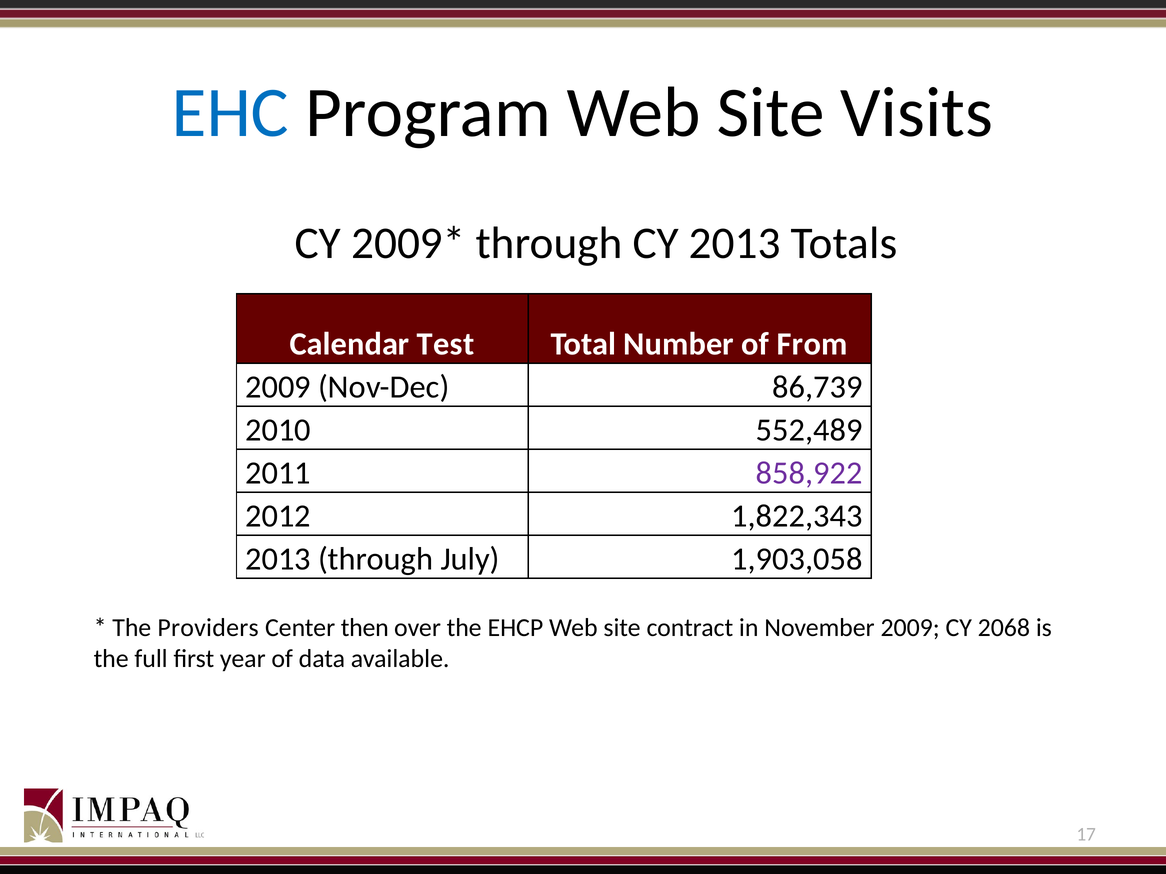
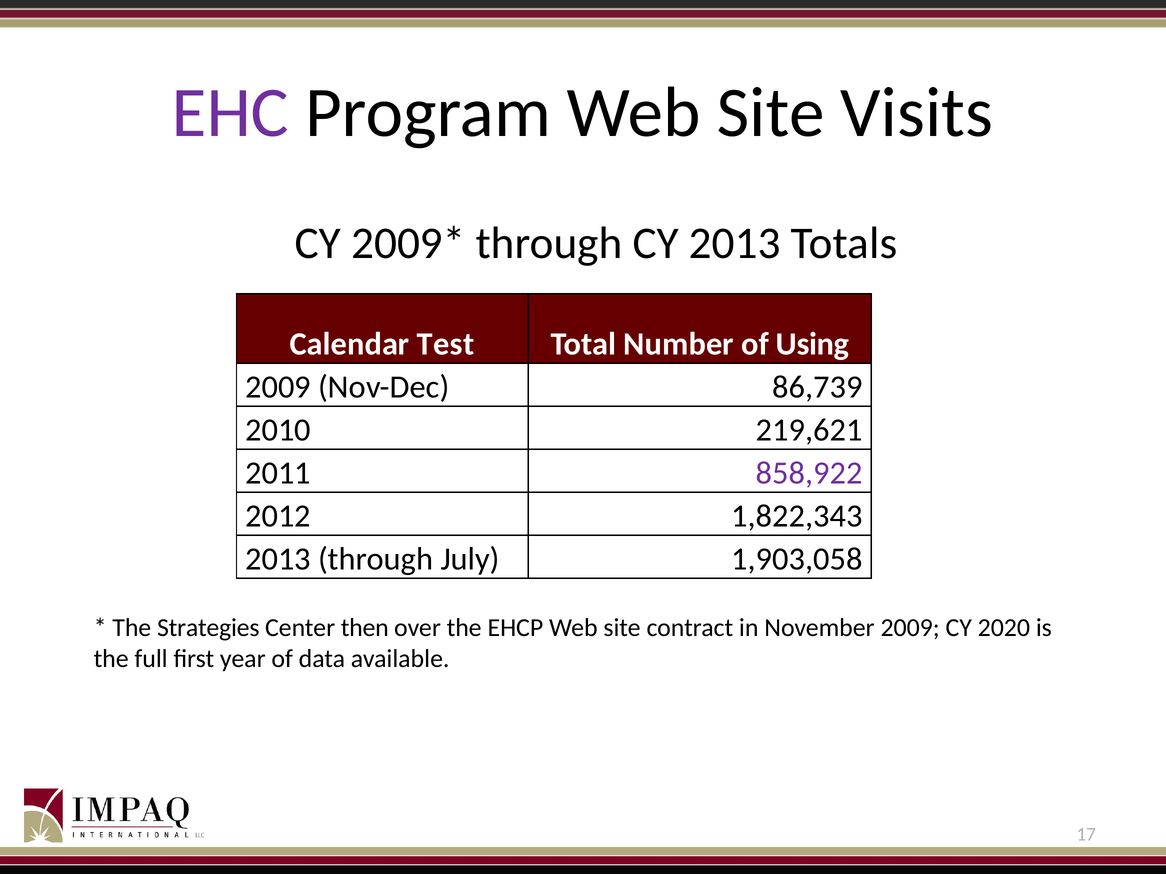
EHC colour: blue -> purple (230, 113)
From: From -> Using (812, 344)
552,489: 552,489 -> 219,621 (809, 430)
Providers: Providers -> Strategies (208, 628)
2068: 2068 -> 2020 (1004, 628)
